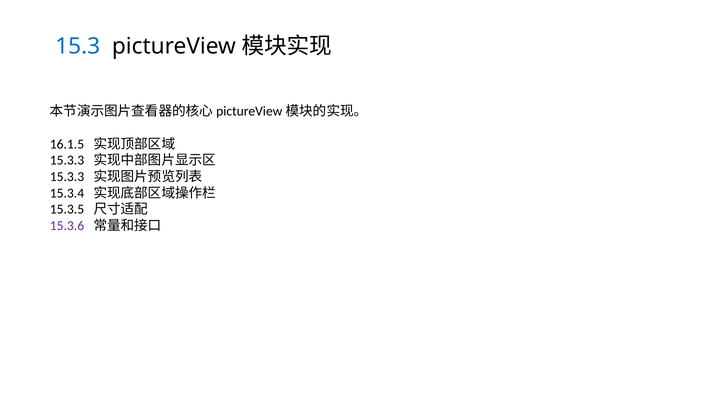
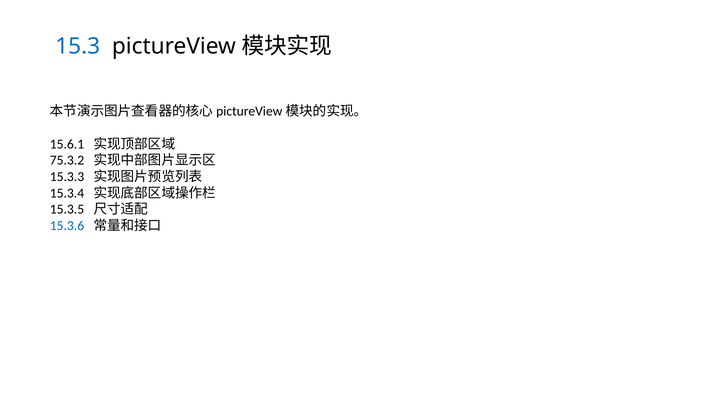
16.1.5: 16.1.5 -> 15.6.1 (67, 144)
15.3.3: 15.3.3 -> 75.3.2 (67, 160)
15.3.6 colour: purple -> blue (67, 226)
